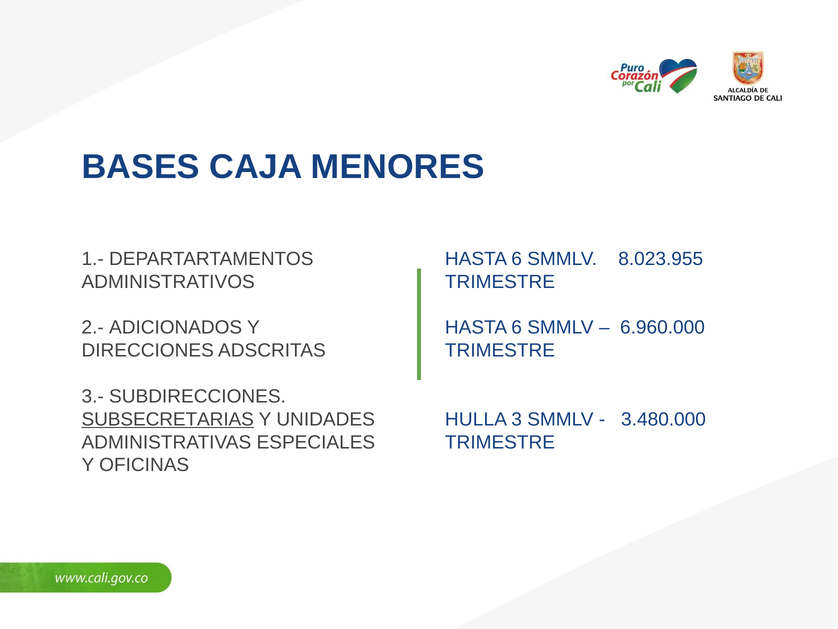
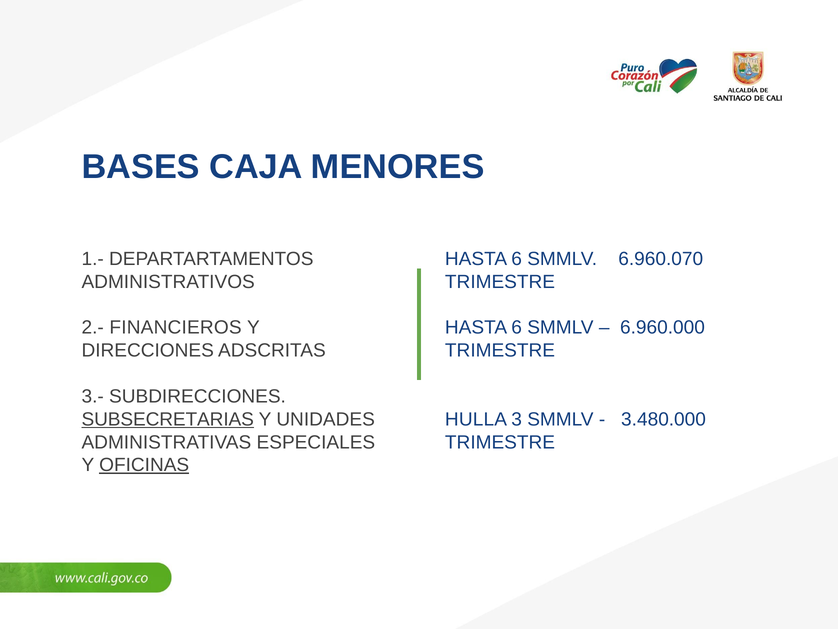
8.023.955: 8.023.955 -> 6.960.070 (661, 259)
ADICIONADOS: ADICIONADOS -> FINANCIEROS (176, 327)
OFICINAS underline: none -> present (144, 465)
